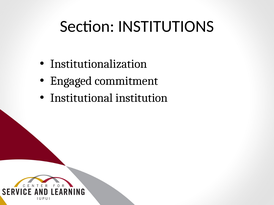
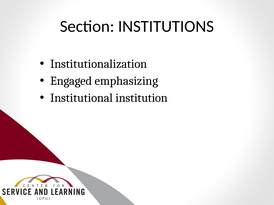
commitment: commitment -> emphasizing (126, 81)
